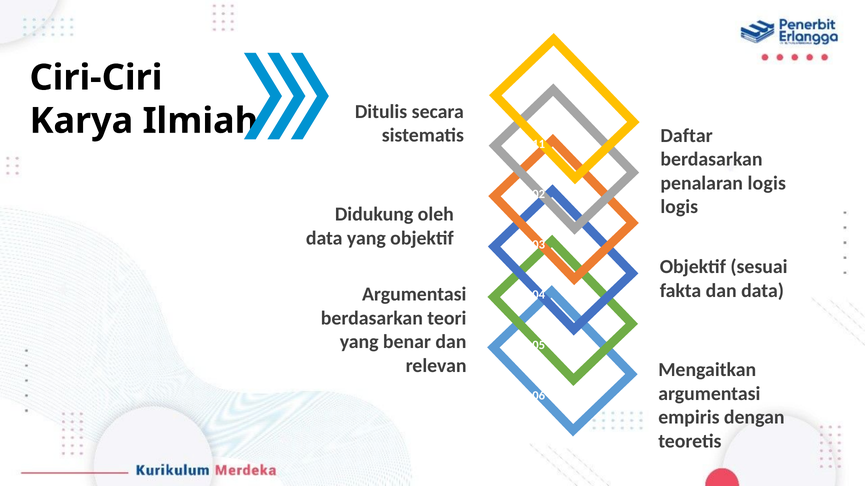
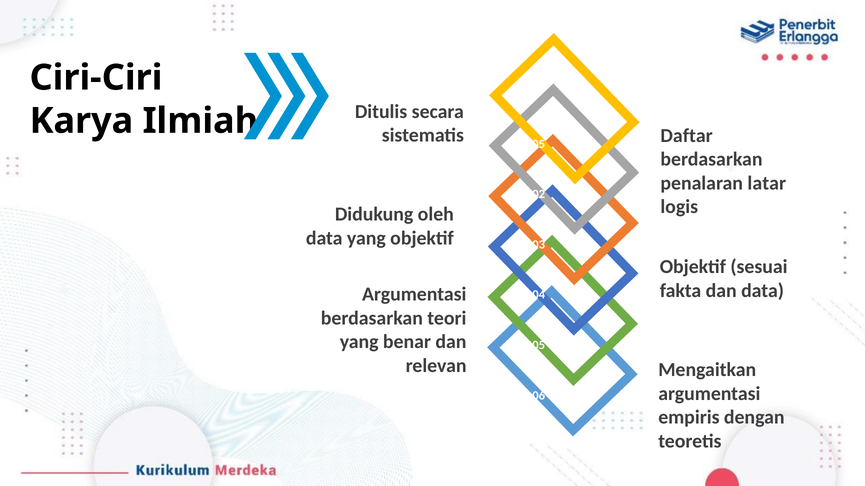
sistematis 11: 11 -> 05 (539, 144)
penalaran logis: logis -> latar (767, 183)
